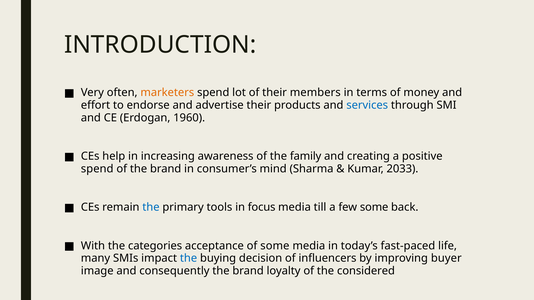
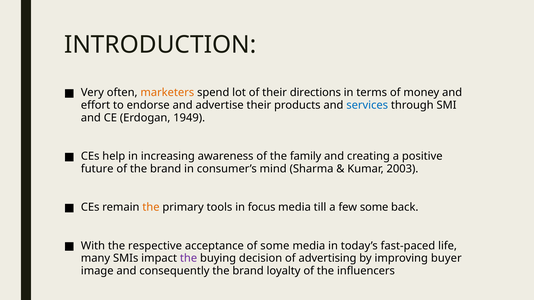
members: members -> directions (315, 93)
1960: 1960 -> 1949 (189, 118)
spend: spend -> future (97, 169)
2033: 2033 -> 2003 (402, 169)
the colour: blue -> orange (151, 207)
categories: categories -> respective (155, 246)
the colour: blue -> purple (189, 259)
influencers: influencers -> advertising (328, 259)
considered: considered -> influencers (366, 271)
